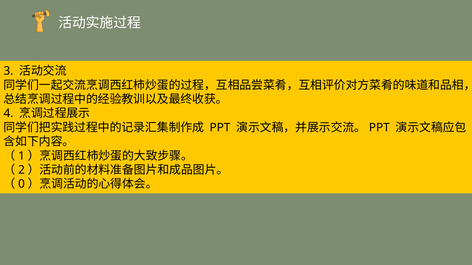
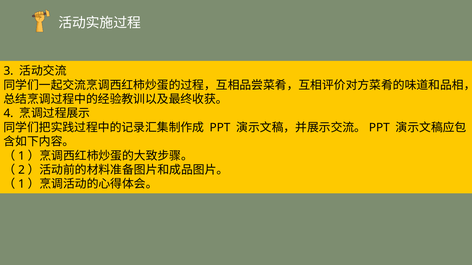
0: 0 -> 1 (22, 184)
